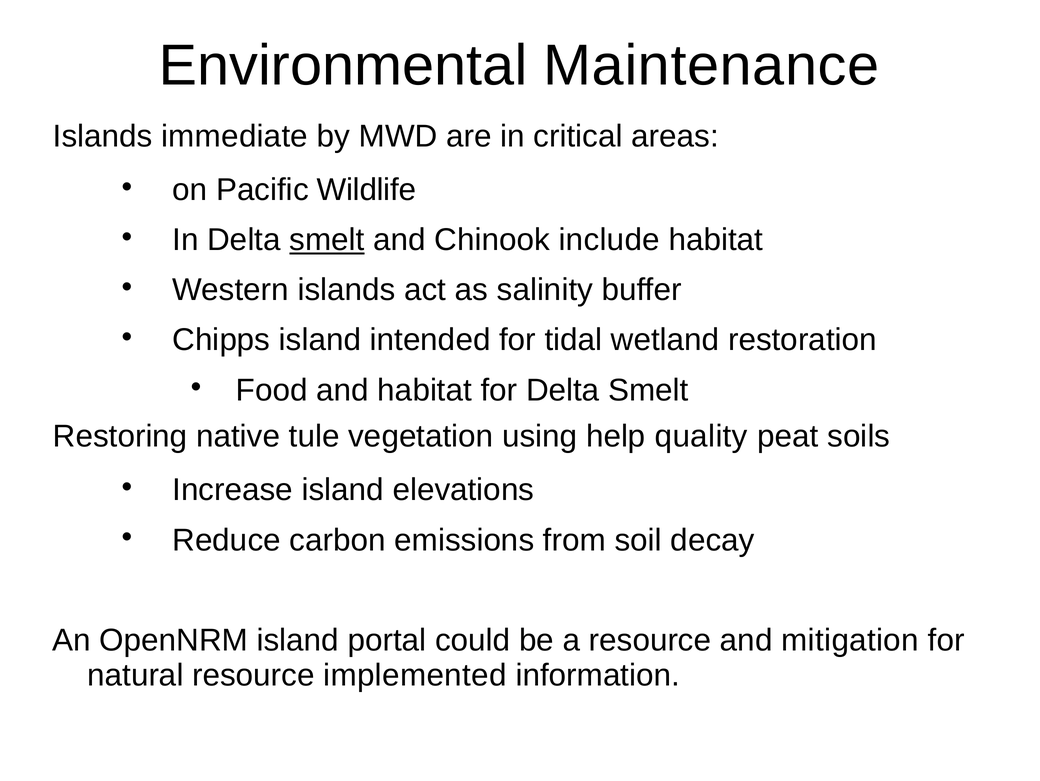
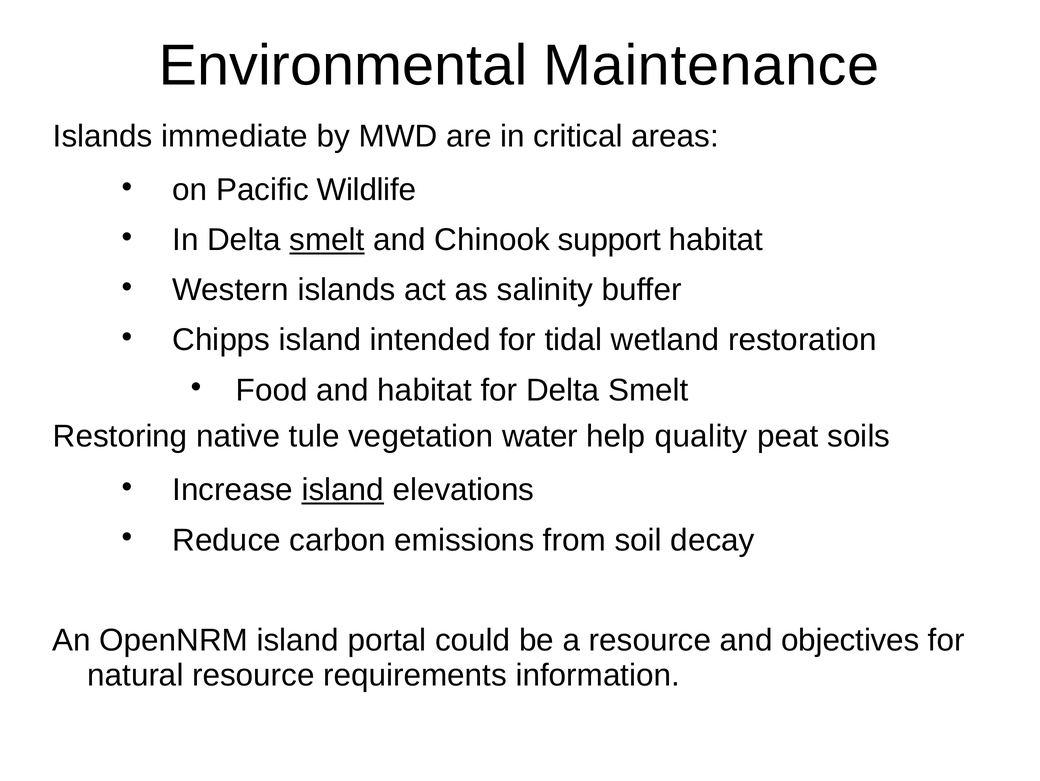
include: include -> support (609, 240)
using: using -> water (540, 436)
island underline: none -> present (343, 490)
mitigation: mitigation -> objectives (850, 640)
implemented: implemented -> requirements (415, 675)
